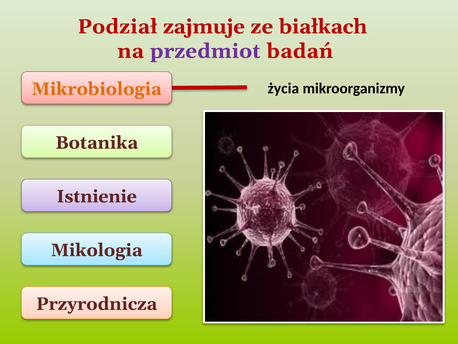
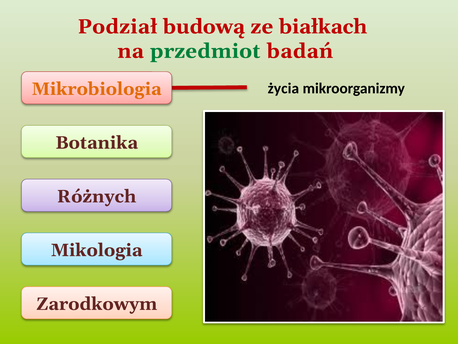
zajmuje: zajmuje -> budową (204, 27)
przedmiot colour: purple -> green (205, 51)
Istnienie: Istnienie -> Różnych (97, 196)
Przyrodnicza: Przyrodnicza -> Zarodkowym (97, 304)
